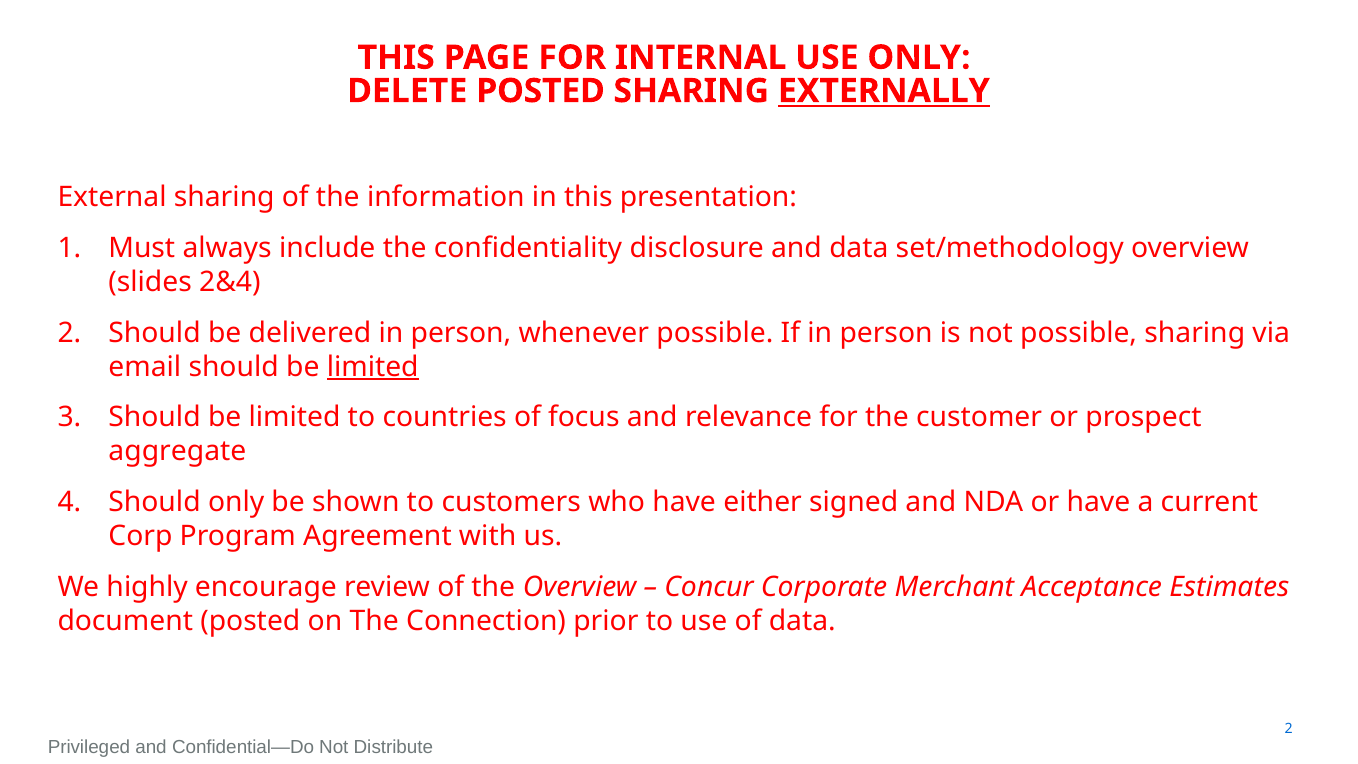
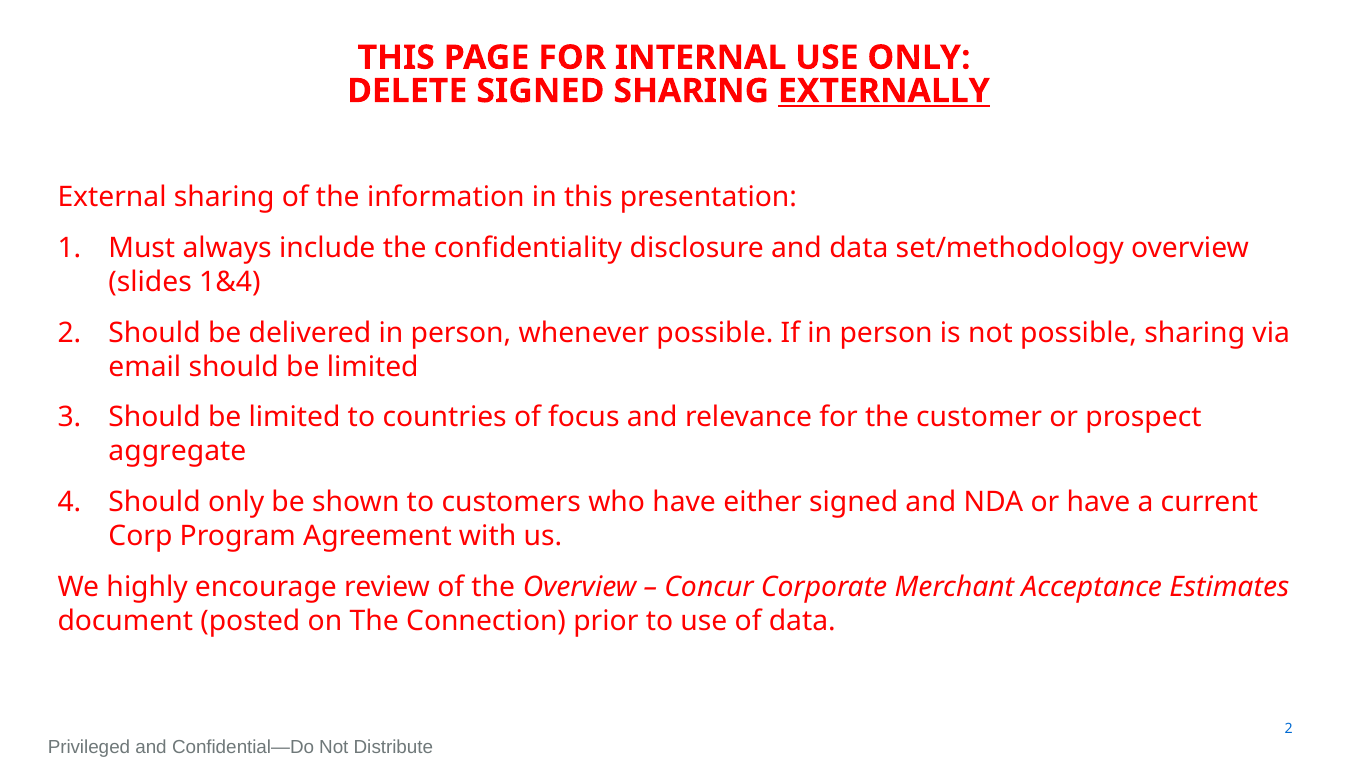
DELETE POSTED: POSTED -> SIGNED (540, 91)
2&4: 2&4 -> 1&4 (230, 282)
limited underline: present -> none (373, 367)
